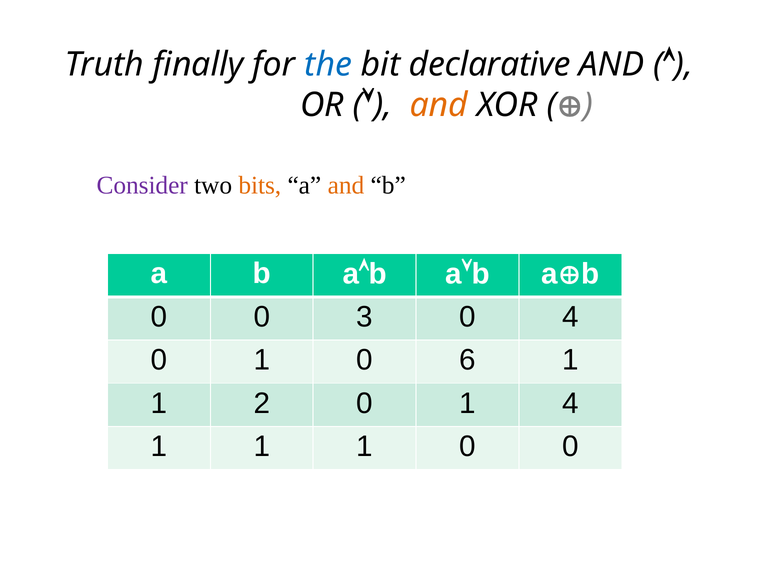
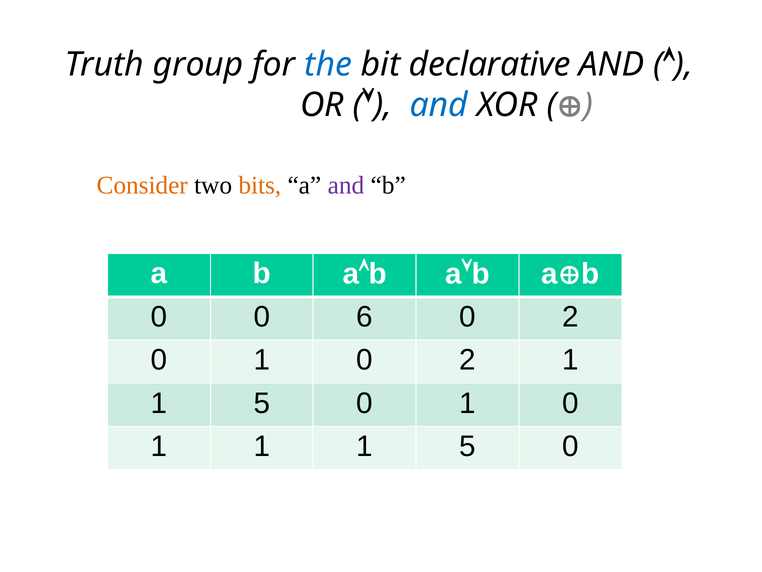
finally: finally -> group (198, 64)
and colour: orange -> blue (439, 105)
Consider colour: purple -> orange (142, 185)
and colour: orange -> purple (346, 185)
3: 3 -> 6 (365, 317)
4: 4 -> 2 (570, 317)
1 0 6: 6 -> 2 (468, 360)
2: 2 -> 5 (262, 403)
4: 4 -> 0 (570, 403)
1 1 1 0: 0 -> 5 (468, 446)
